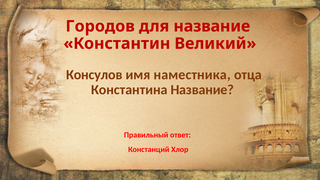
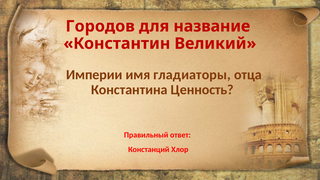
Консулов: Консулов -> Империи (94, 75)
наместника: наместника -> гладиаторы (192, 75)
Константина Название: Название -> Ценность (202, 90)
